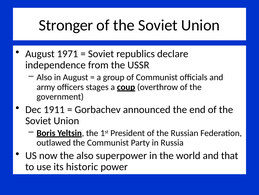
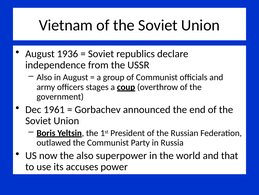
Stronger: Stronger -> Vietnam (66, 25)
1971: 1971 -> 1936 (68, 54)
1911: 1911 -> 1961 (54, 109)
historic: historic -> accuses (82, 166)
